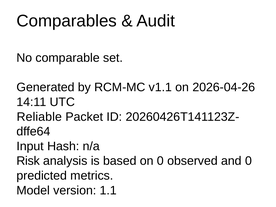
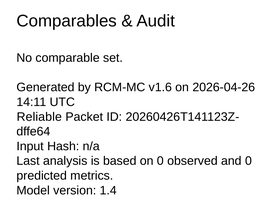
v1.1: v1.1 -> v1.6 (160, 87)
Risk: Risk -> Last (28, 161)
1.1: 1.1 -> 1.4 (108, 190)
